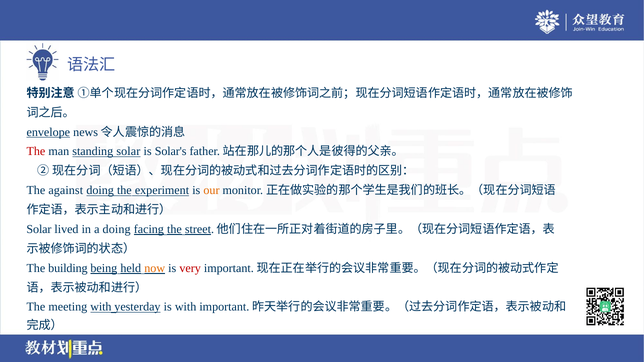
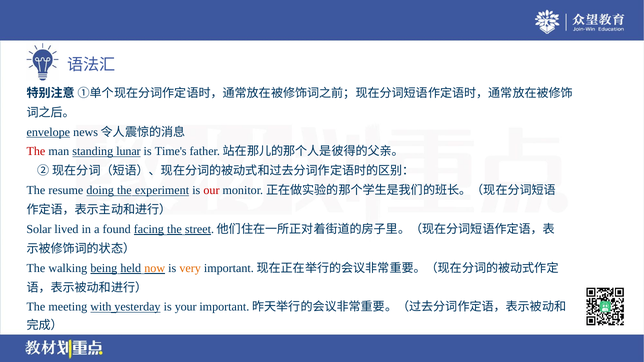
standing solar: solar -> lunar (128, 152)
Solar's: Solar's -> Time's (171, 152)
against: against -> resume (66, 190)
our colour: orange -> red (212, 190)
a doing: doing -> found (117, 229)
building: building -> walking (68, 268)
very colour: red -> orange (190, 268)
is with: with -> your (186, 307)
